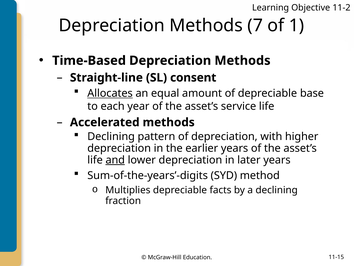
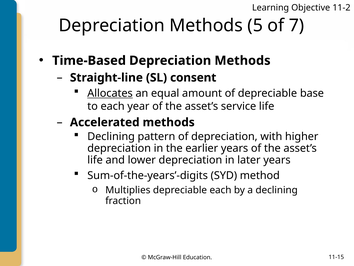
7: 7 -> 5 (255, 26)
1: 1 -> 7 (297, 26)
and underline: present -> none (115, 160)
depreciable facts: facts -> each (220, 190)
